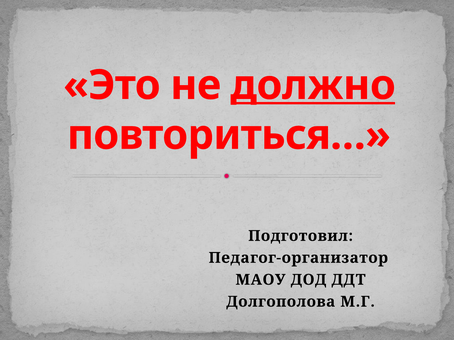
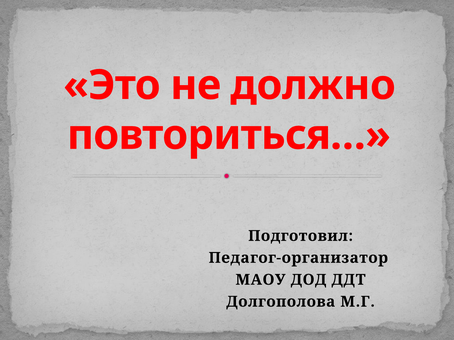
должно underline: present -> none (313, 85)
